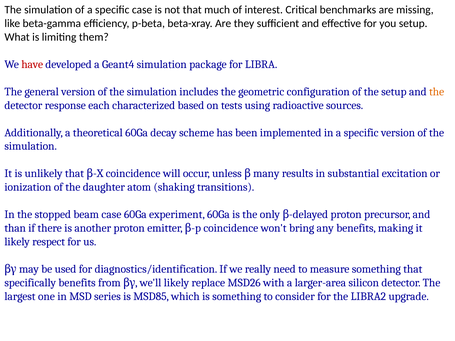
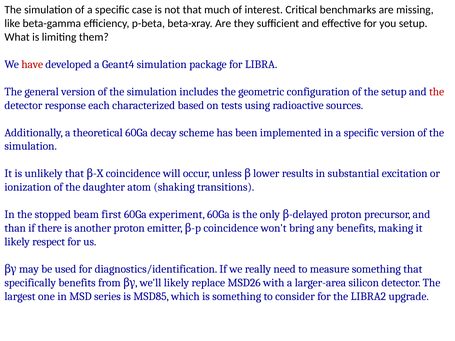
the colour: orange -> red (437, 92)
many: many -> lower (266, 174)
beam case: case -> first (111, 215)
